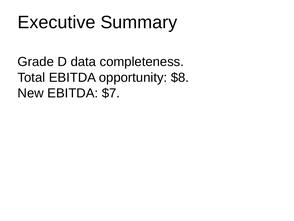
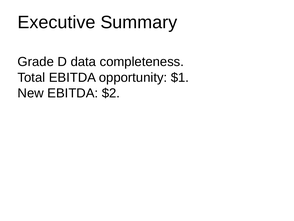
$8: $8 -> $1 (180, 77)
$7: $7 -> $2 (111, 93)
